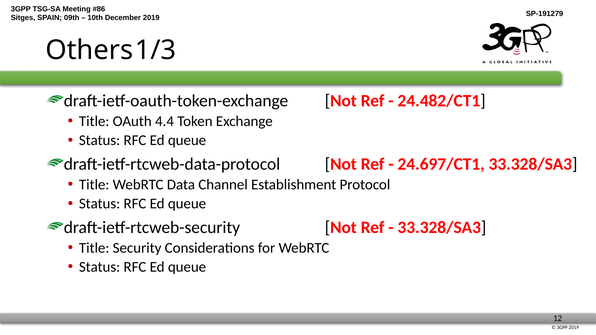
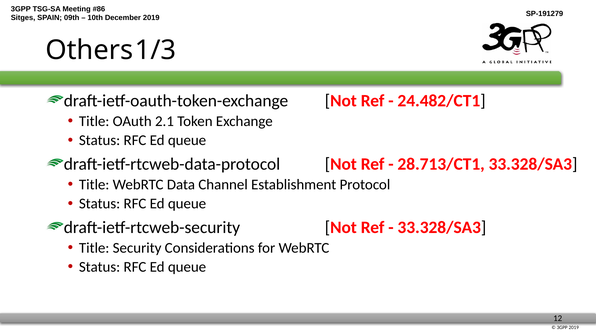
4.4: 4.4 -> 2.1 (164, 121)
24.697/CT1: 24.697/CT1 -> 28.713/CT1 (441, 164)
